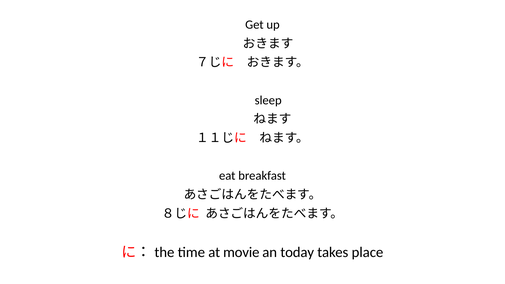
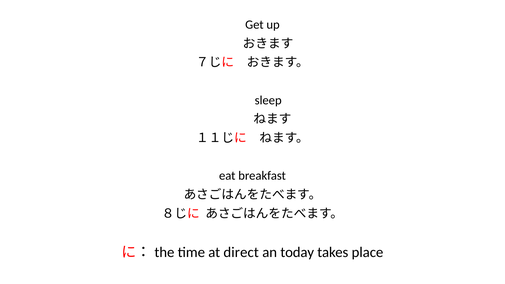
movie: movie -> direct (241, 253)
